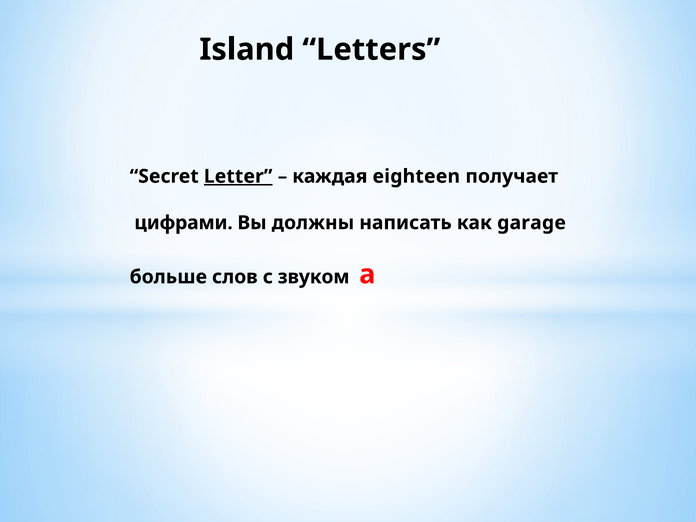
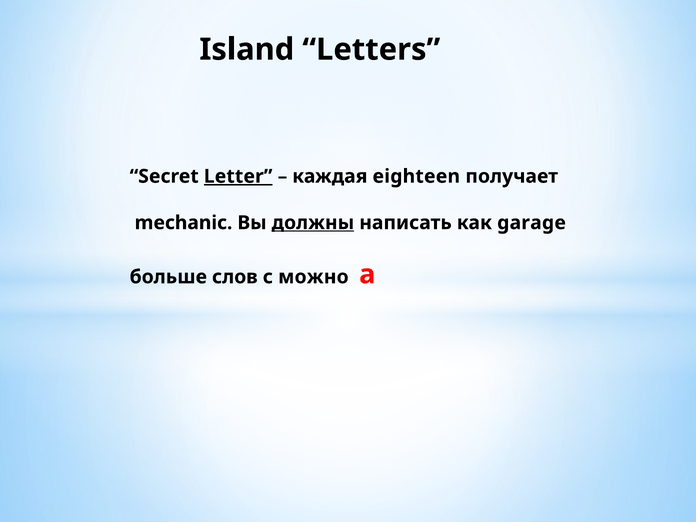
цифрами: цифрами -> mechanic (184, 223)
должны underline: none -> present (313, 223)
звуком: звуком -> можно (313, 277)
